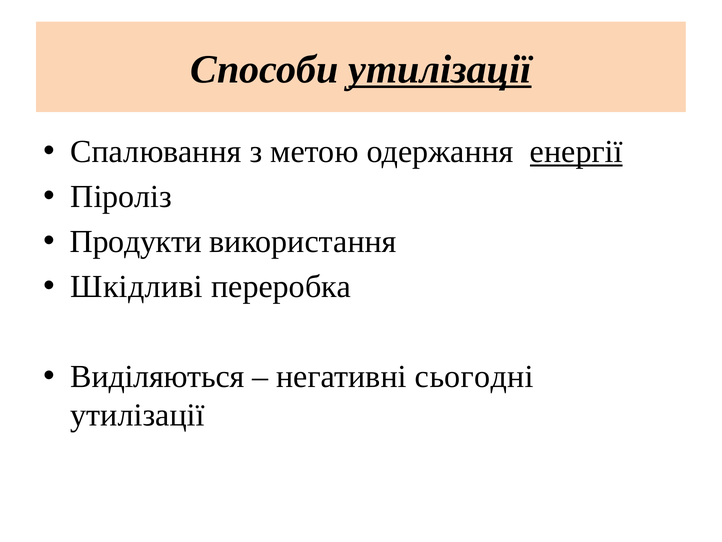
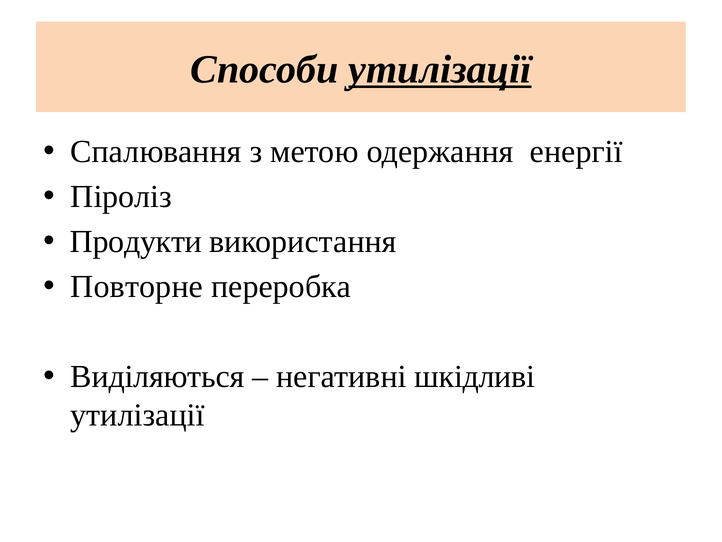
енергії underline: present -> none (576, 151)
Шкідливі: Шкідливі -> Повторне (137, 286)
сьогодні: сьогодні -> шкідливі (475, 376)
